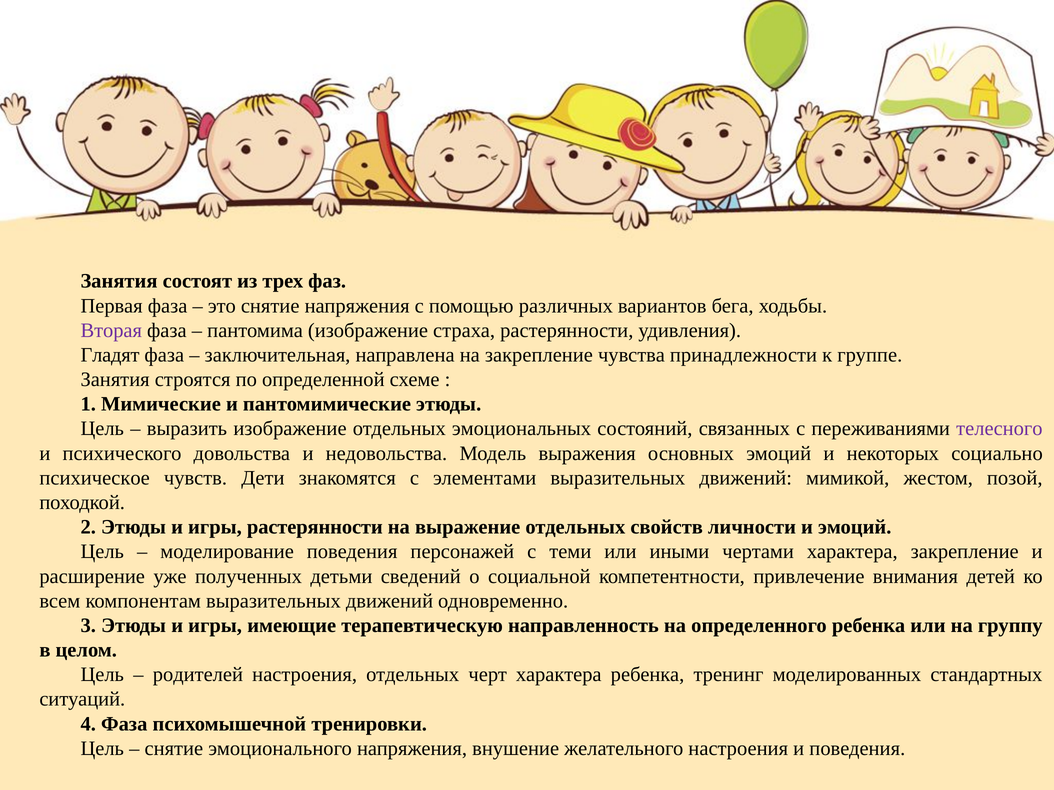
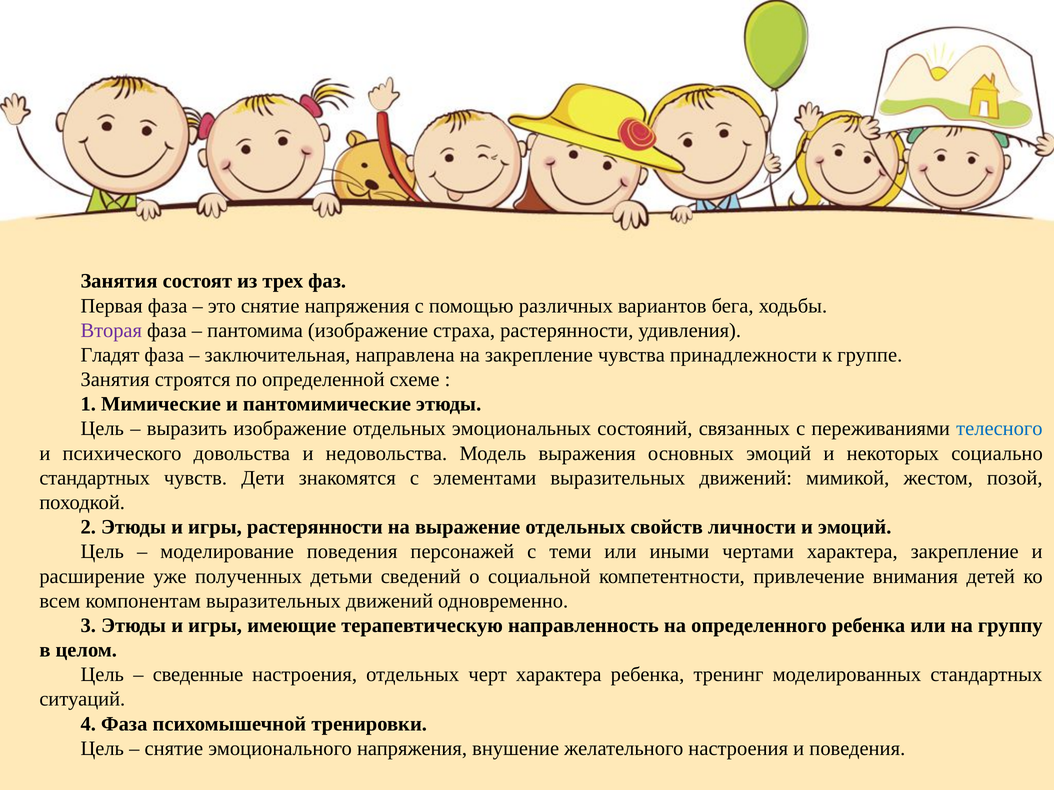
телесного colour: purple -> blue (999, 429)
психическое: психическое -> стандартных (95, 478)
родителей: родителей -> сведенные (198, 675)
